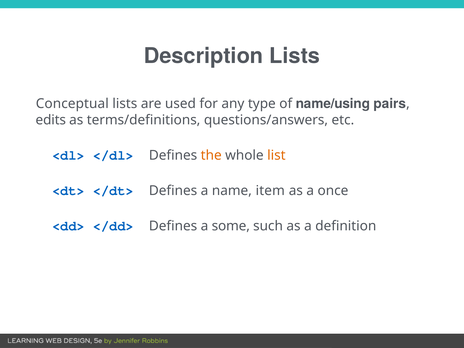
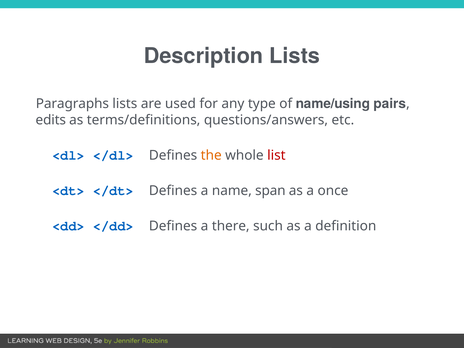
Conceptual: Conceptual -> Paragraphs (72, 104)
list colour: orange -> red (276, 155)
item: item -> span (270, 191)
some: some -> there (231, 226)
